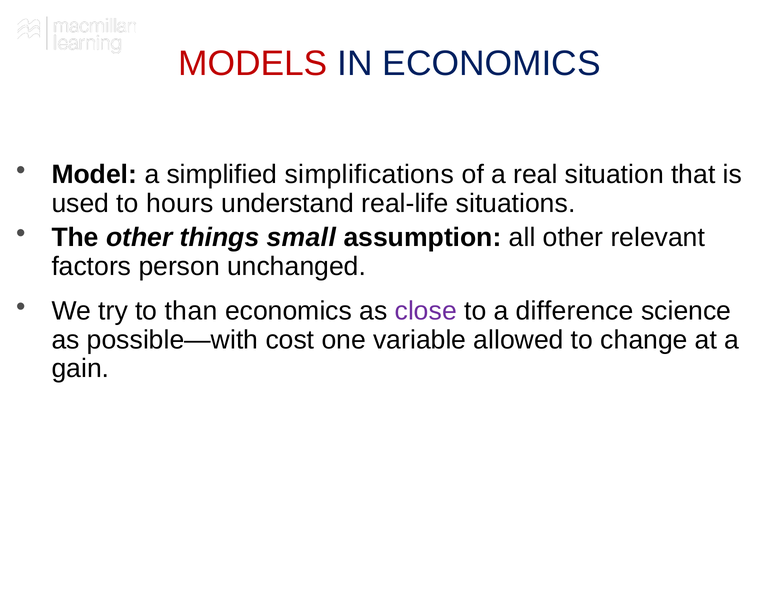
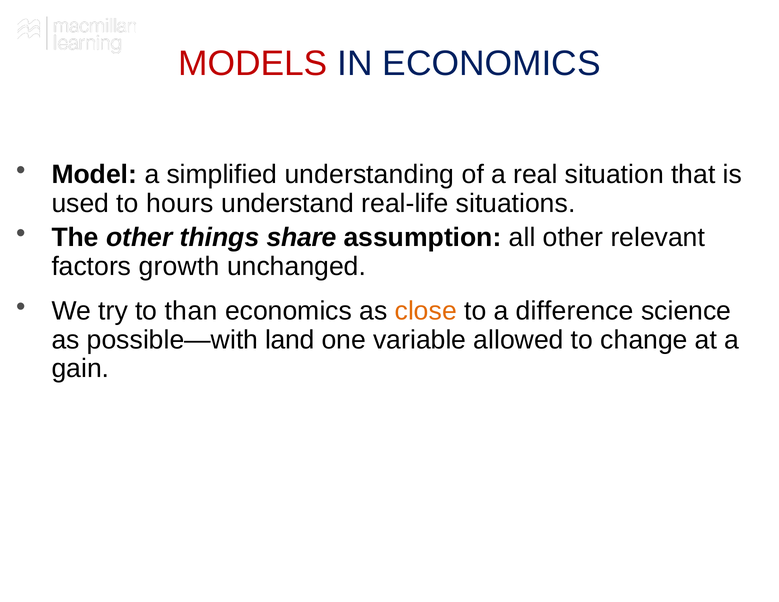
simplifications: simplifications -> understanding (369, 175)
small: small -> share (302, 238)
person: person -> growth (179, 266)
close colour: purple -> orange (426, 311)
cost: cost -> land (290, 340)
